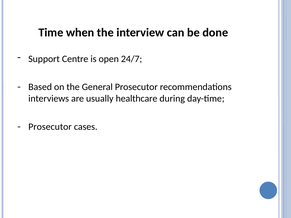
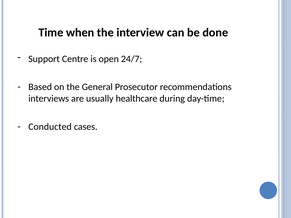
Prosecutor: Prosecutor -> Conducted (50, 127)
